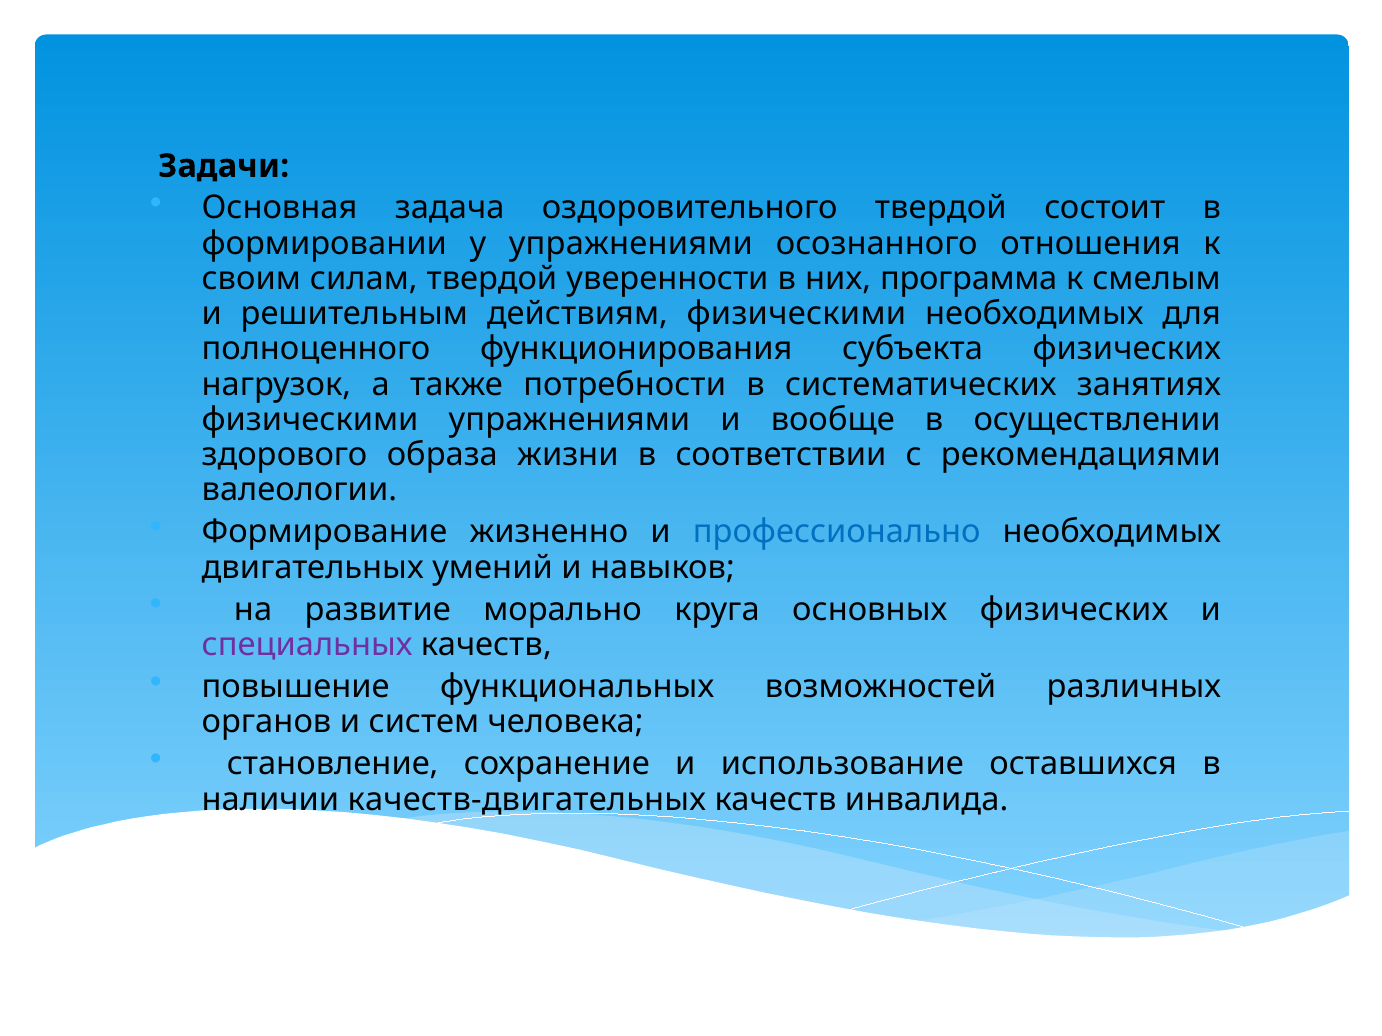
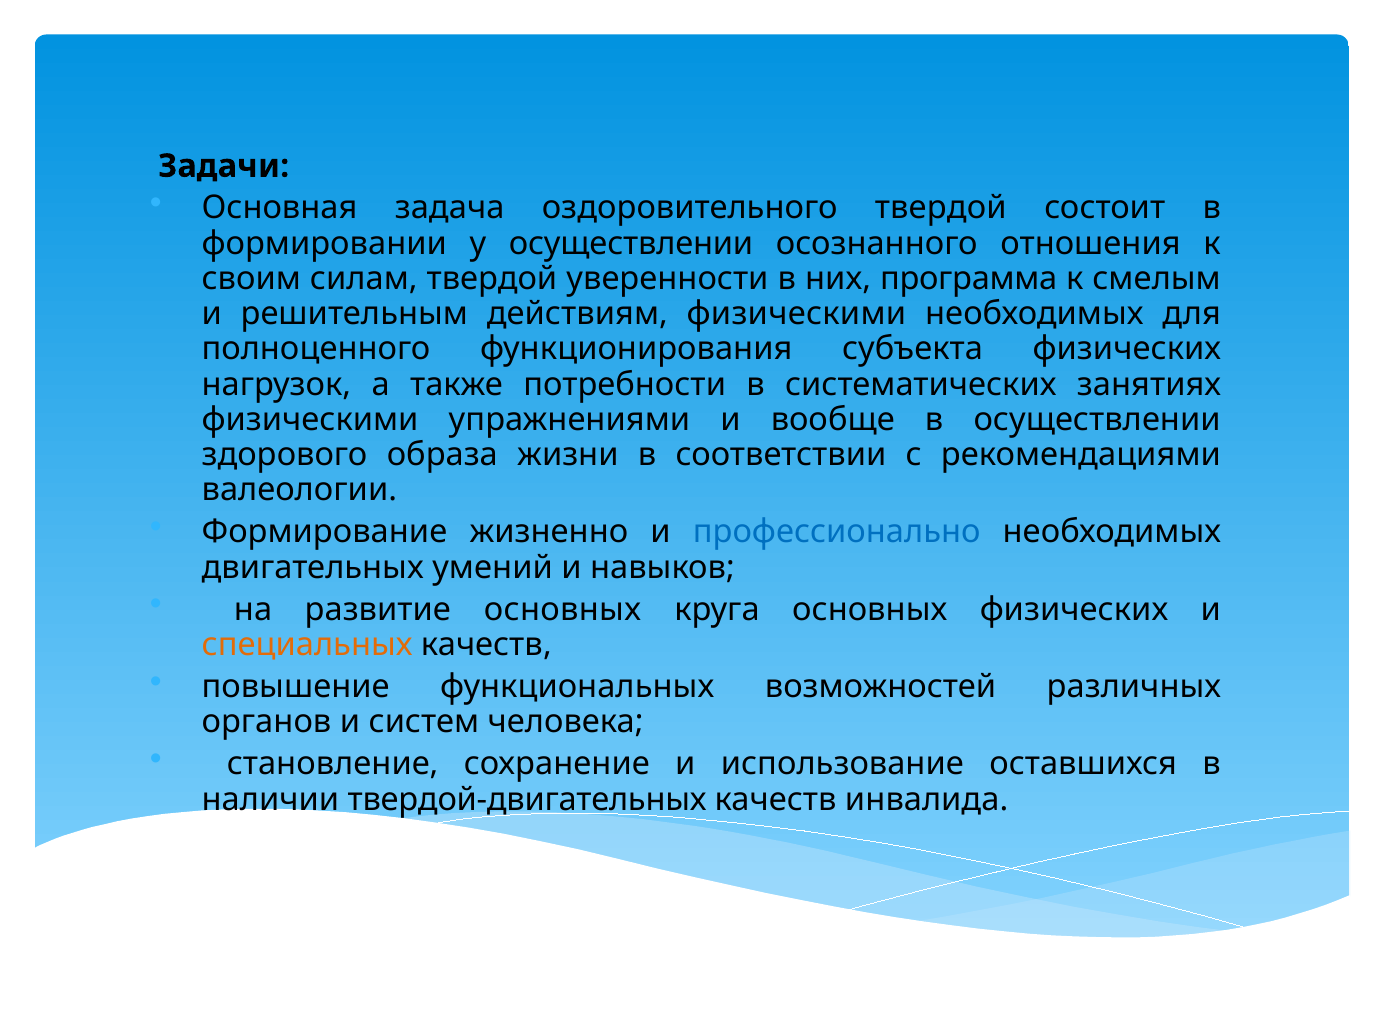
у упражнениями: упражнениями -> осуществлении (631, 243)
развитие морально: морально -> основных (562, 610)
специальных colour: purple -> orange (307, 645)
качеств-двигательных: качеств-двигательных -> твердой-двигательных (527, 800)
